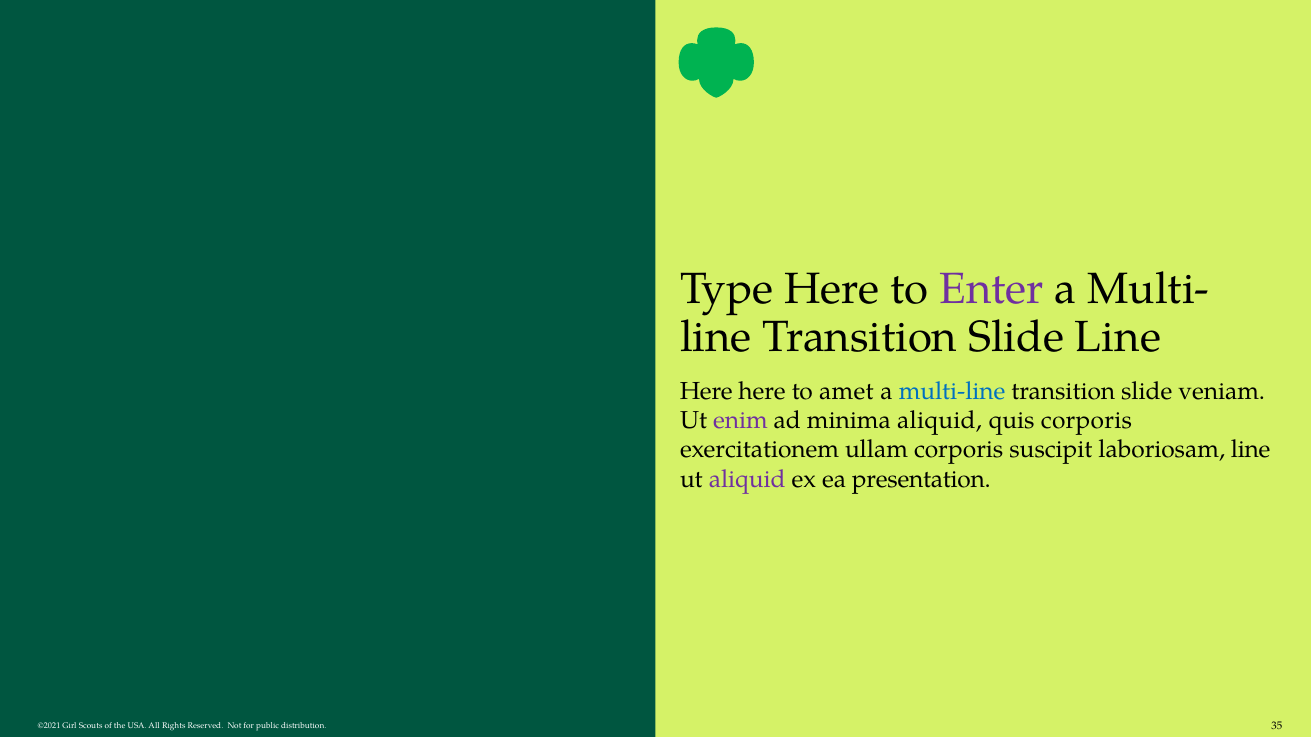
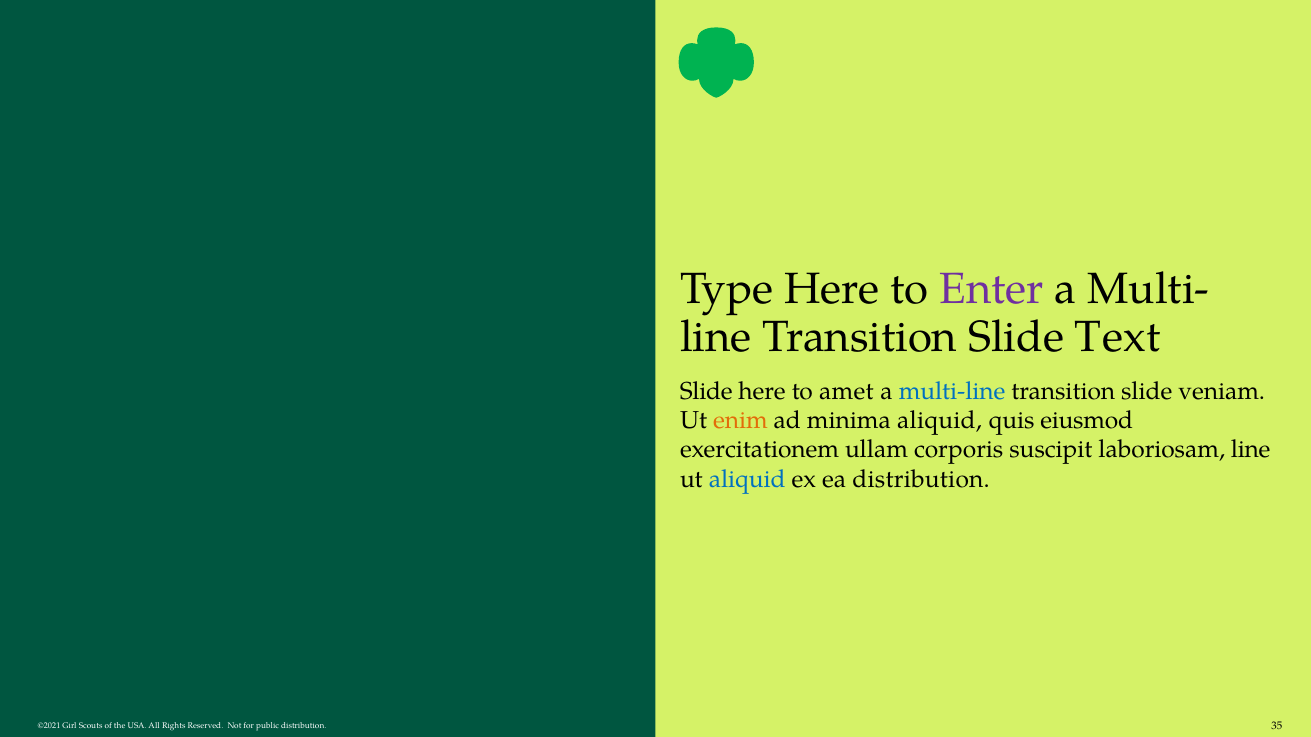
Slide Line: Line -> Text (1118, 337)
Here: Here -> Slide (706, 391)
enim colour: purple -> orange (740, 421)
quis corporis: corporis -> eiusmod (1087, 421)
aliquid colour: purple -> blue (747, 479)
ea presentation: presentation -> distribution (921, 479)
